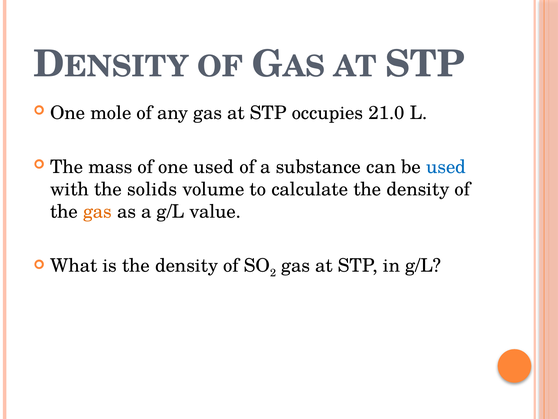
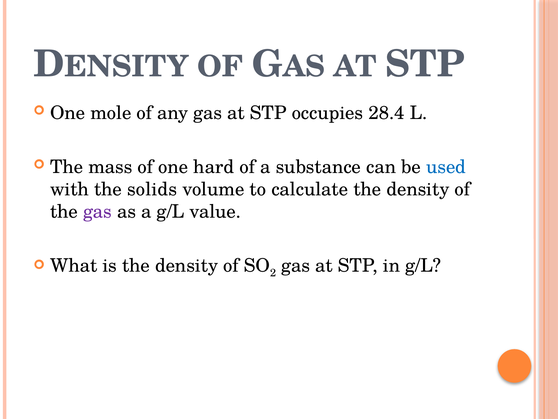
21.0: 21.0 -> 28.4 (387, 113)
one used: used -> hard (214, 167)
gas colour: orange -> purple (97, 211)
